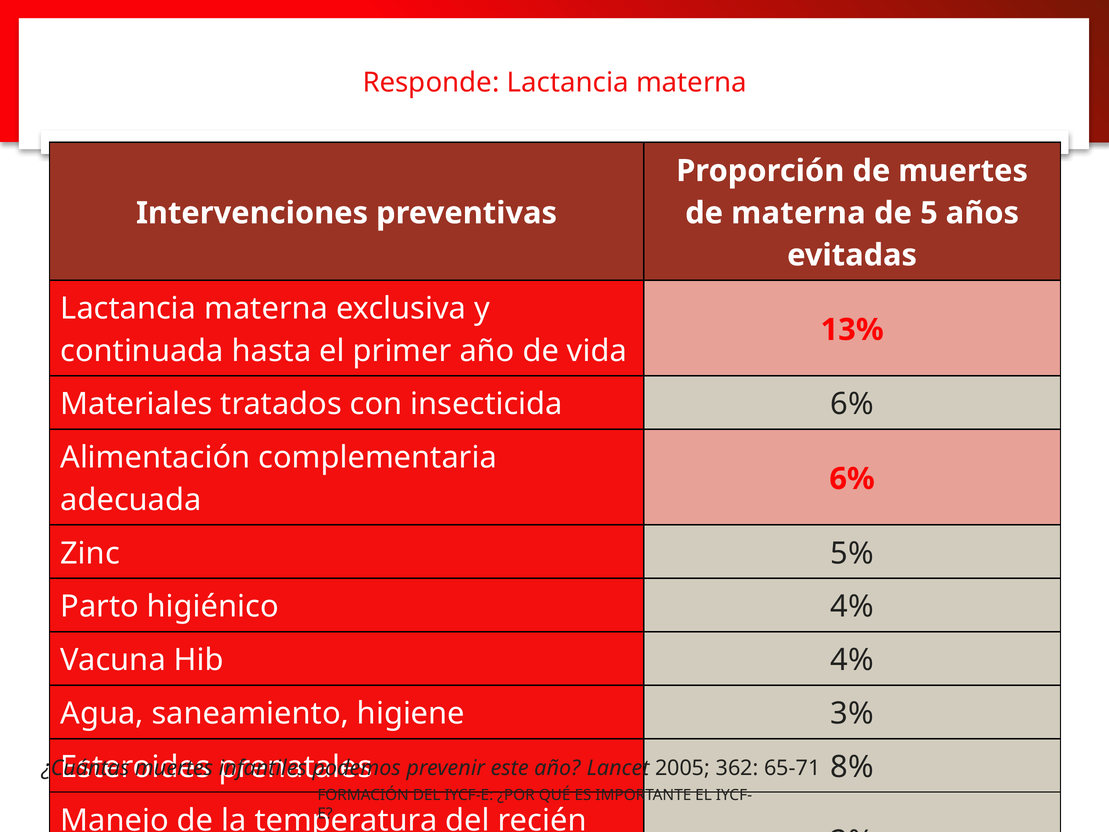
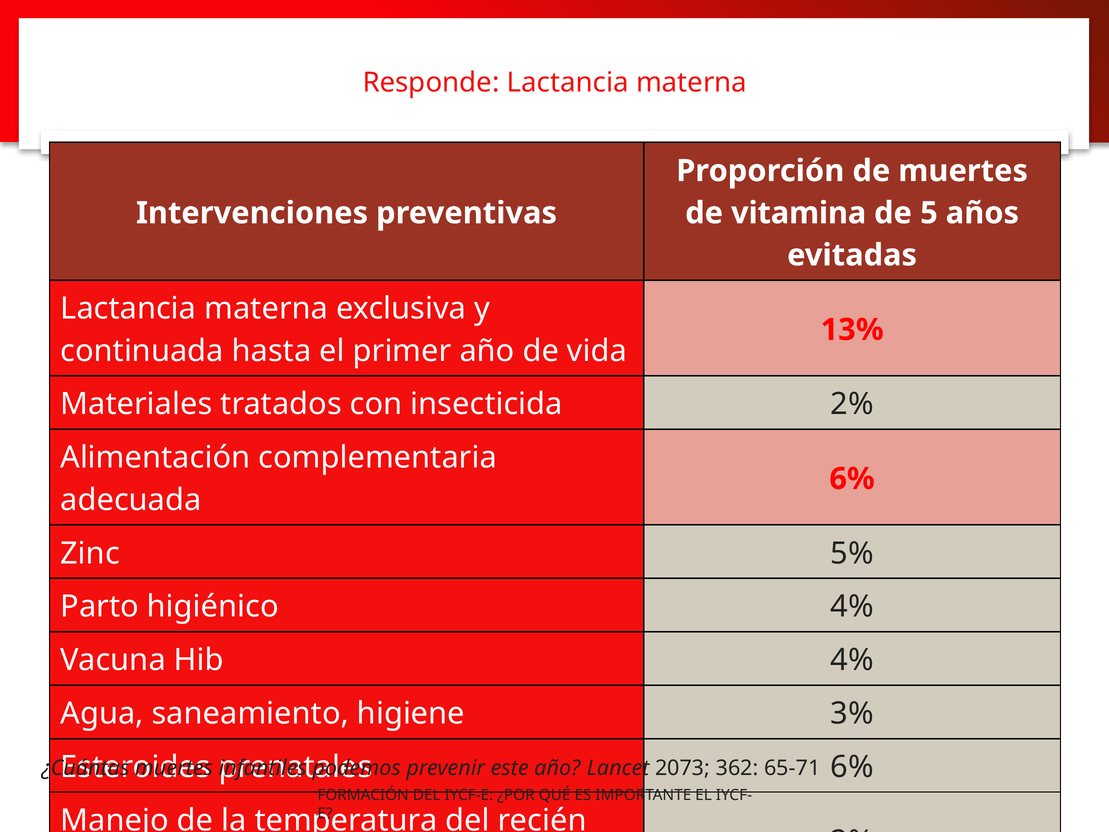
de materna: materna -> vitamina (799, 213)
insecticida 6%: 6% -> 2% (852, 404)
8%: 8% -> 6% (852, 767)
2005: 2005 -> 2073 (683, 768)
